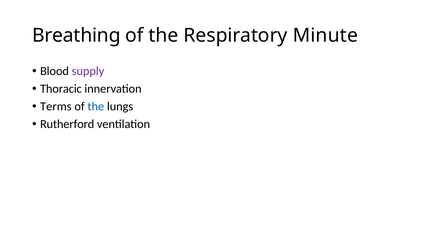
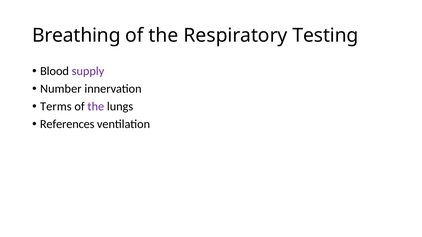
Minute: Minute -> Testing (326, 35)
Thoracic: Thoracic -> Number (61, 89)
the colour: blue -> purple (96, 107)
Rutherford: Rutherford -> References (67, 124)
